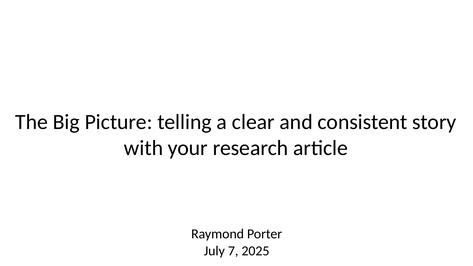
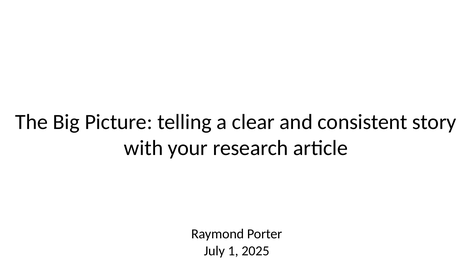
7: 7 -> 1 (233, 251)
